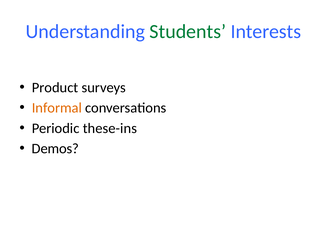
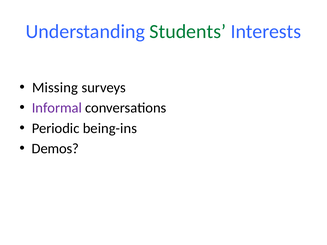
Product: Product -> Missing (55, 88)
Informal colour: orange -> purple (57, 108)
these-ins: these-ins -> being-ins (110, 128)
